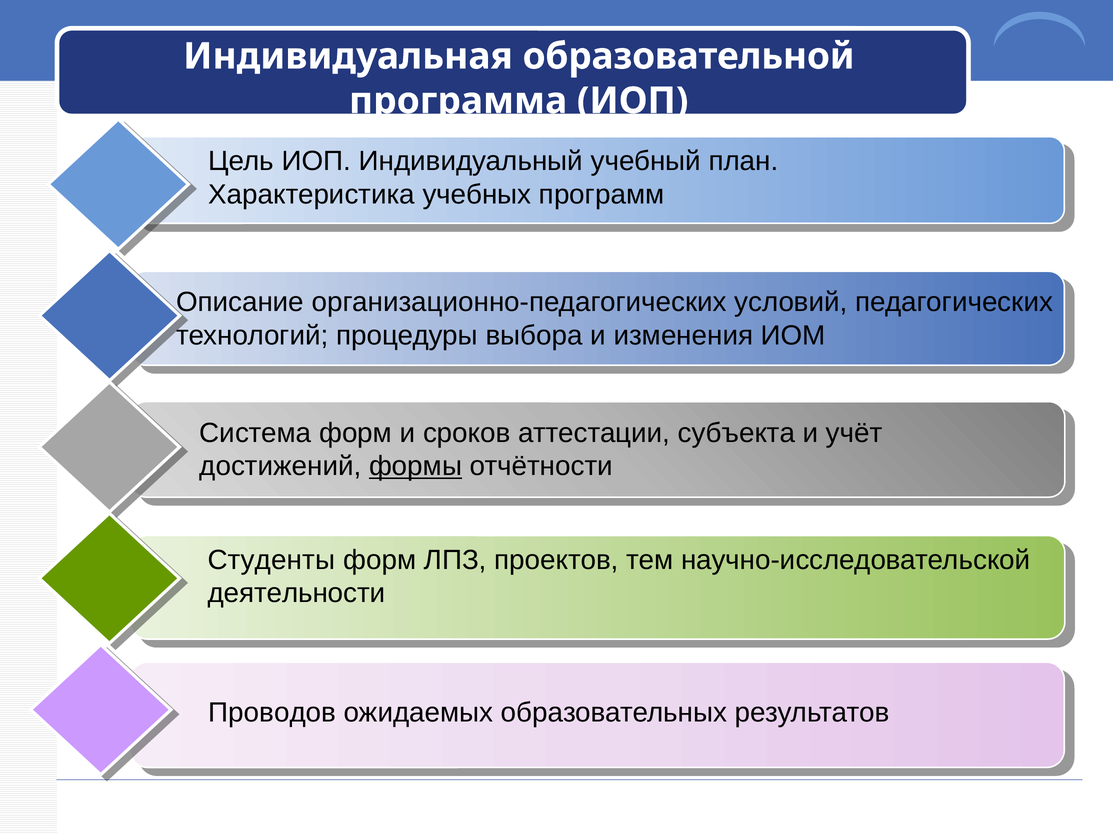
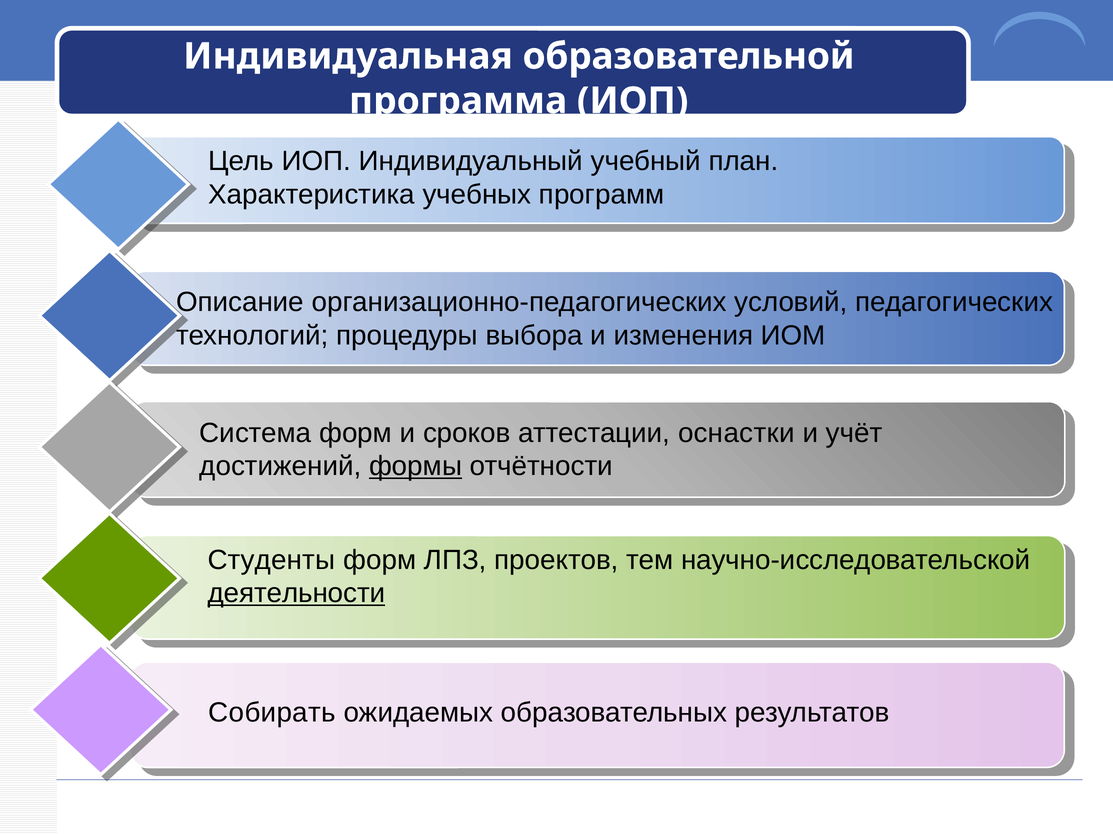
субъекта: субъекта -> оснастки (736, 433)
деятельности underline: none -> present (296, 594)
Проводов: Проводов -> Собирать (272, 713)
